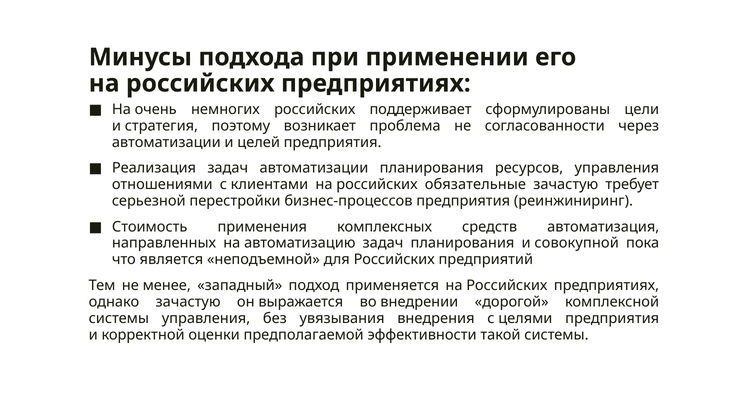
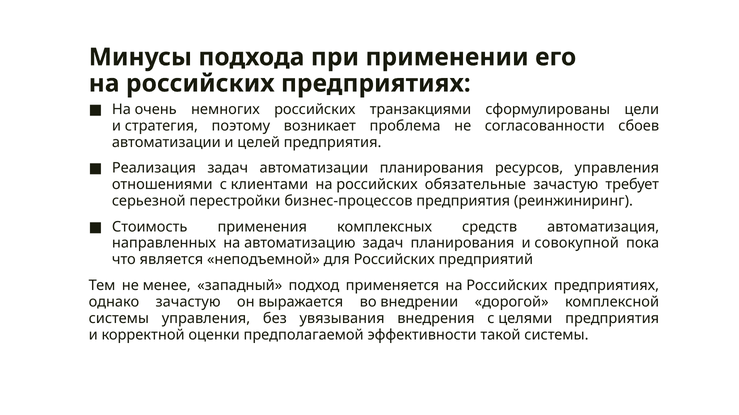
поддерживает: поддерживает -> транзакциями (421, 110)
через: через -> сбоев (639, 126)
